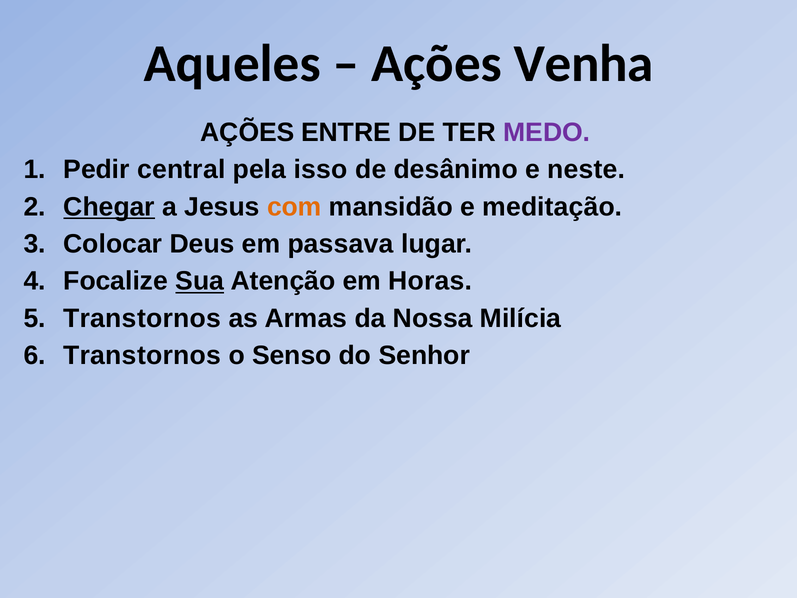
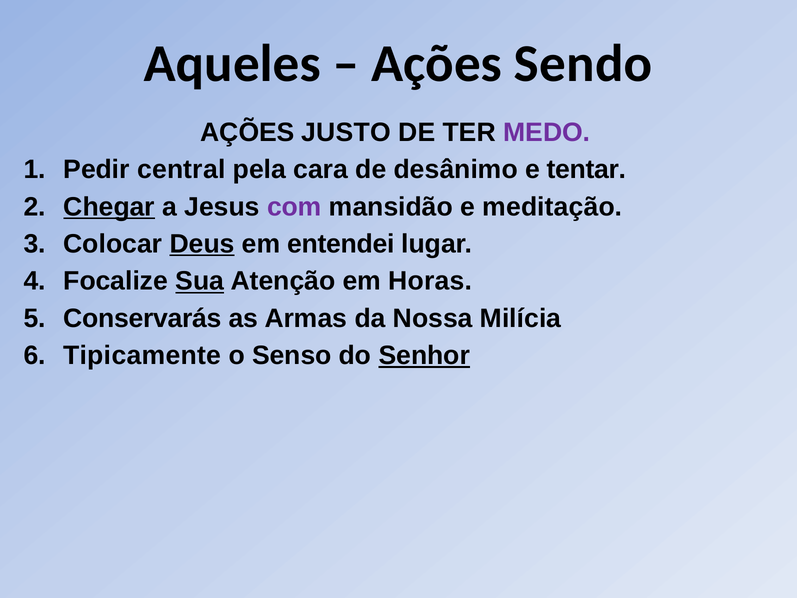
Venha: Venha -> Sendo (583, 63)
ENTRE: ENTRE -> JUSTO (346, 132)
isso: isso -> cara (321, 169)
neste: neste -> tentar (586, 169)
com colour: orange -> purple (294, 207)
Deus underline: none -> present (202, 244)
passava: passava -> entendei (341, 244)
5 Transtornos: Transtornos -> Conservarás (142, 318)
6 Transtornos: Transtornos -> Tipicamente (142, 355)
Senhor underline: none -> present (424, 355)
